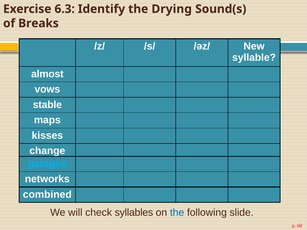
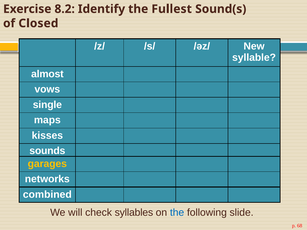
6.3: 6.3 -> 8.2 (65, 9)
Drying: Drying -> Fullest (172, 9)
Breaks: Breaks -> Closed (38, 23)
stable: stable -> single (47, 105)
change: change -> sounds (47, 151)
garages colour: light blue -> yellow (47, 164)
